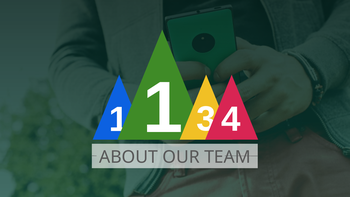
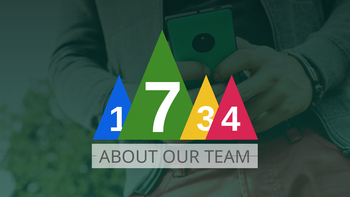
1: 1 -> 7 (163, 108)
